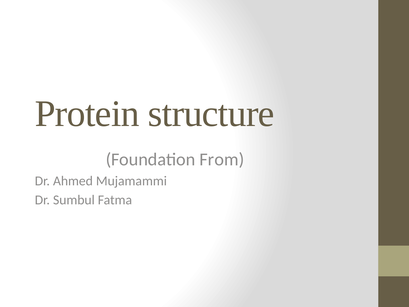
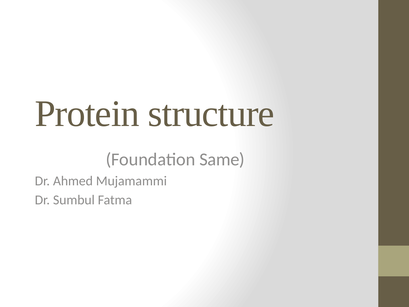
From: From -> Same (222, 159)
